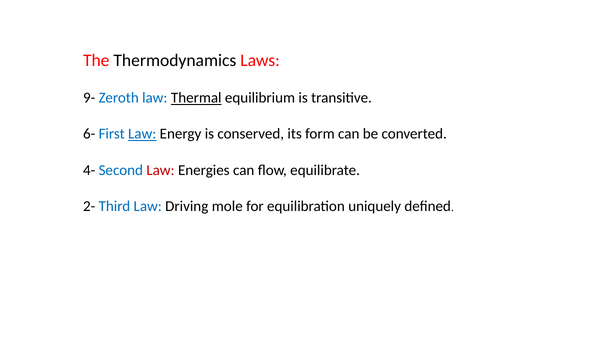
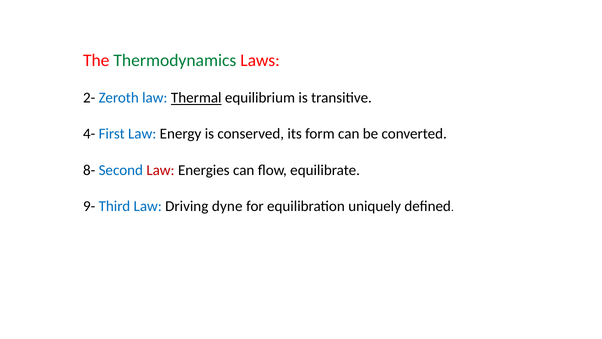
Thermodynamics colour: black -> green (175, 60)
9-: 9- -> 2- (89, 98)
6-: 6- -> 4- (89, 134)
Law underline: present -> none (142, 134)
4-: 4- -> 8- (89, 170)
2-: 2- -> 9- (89, 206)
mole: mole -> dyne (227, 206)
